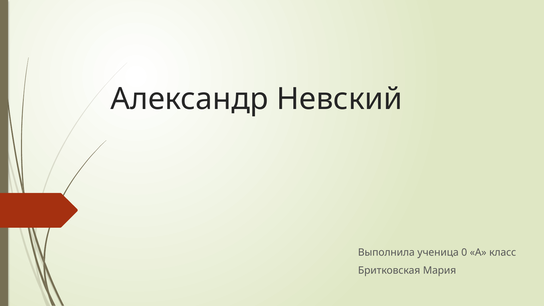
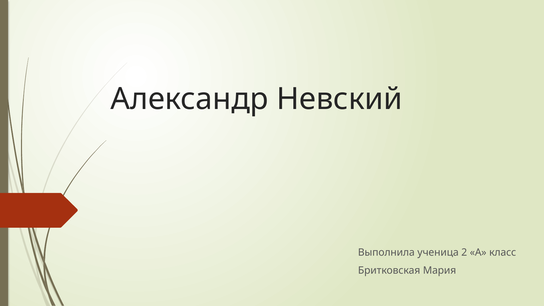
0: 0 -> 2 (464, 252)
